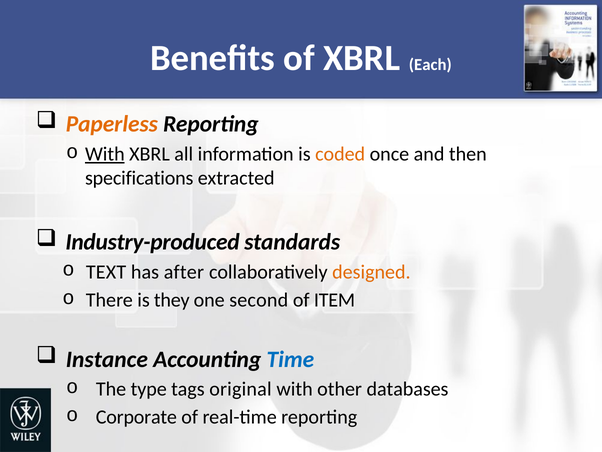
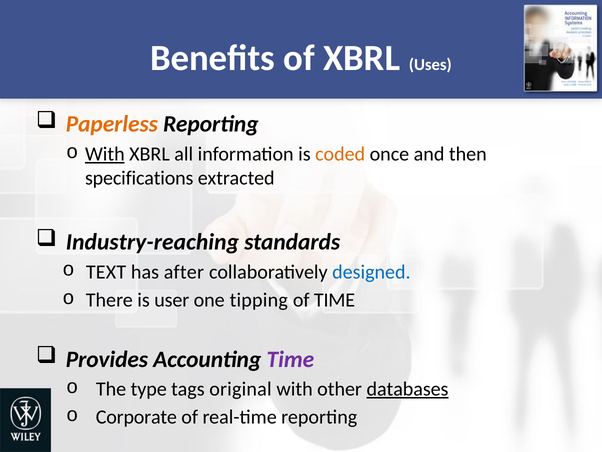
Each: Each -> Uses (430, 65)
Industry-produced: Industry-produced -> Industry-reaching (152, 242)
designed colour: orange -> blue (371, 272)
they: they -> user (172, 300)
second: second -> tipping (259, 300)
of ITEM: ITEM -> TIME (335, 300)
Instance: Instance -> Provides (107, 359)
Time colour: blue -> purple (290, 359)
databases underline: none -> present (407, 389)
